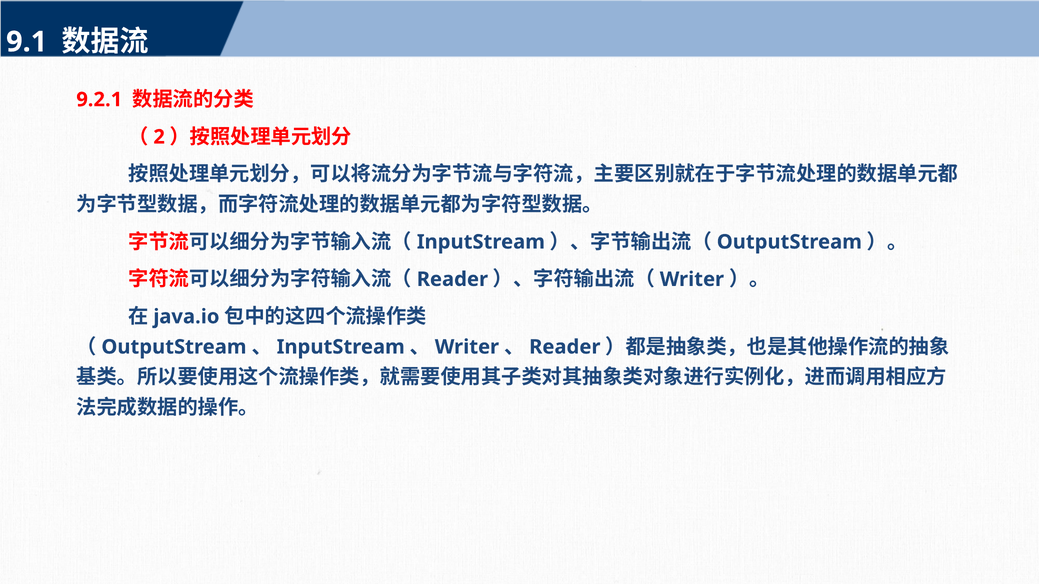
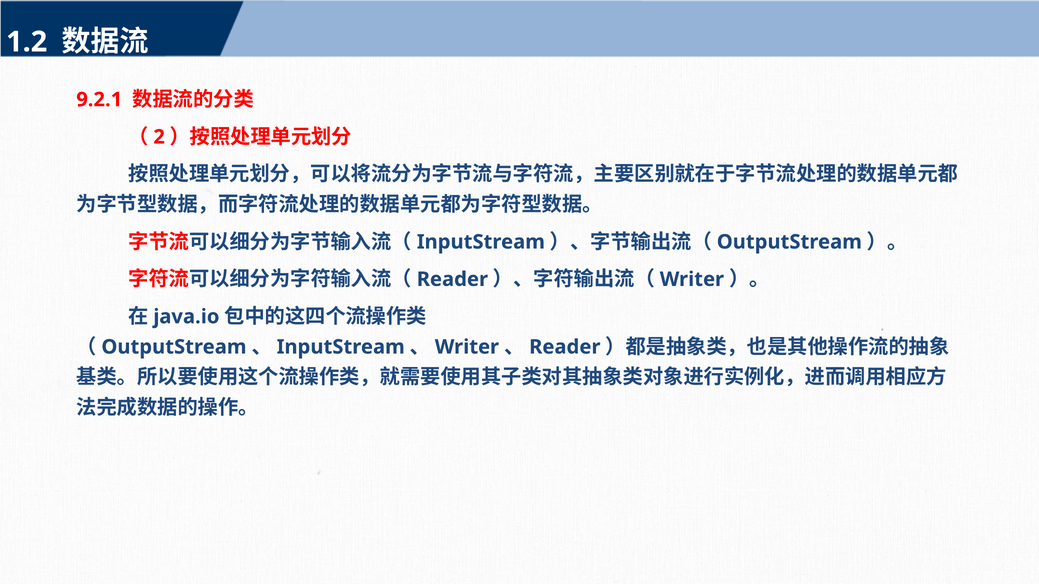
9.1: 9.1 -> 1.2 (27, 42)
